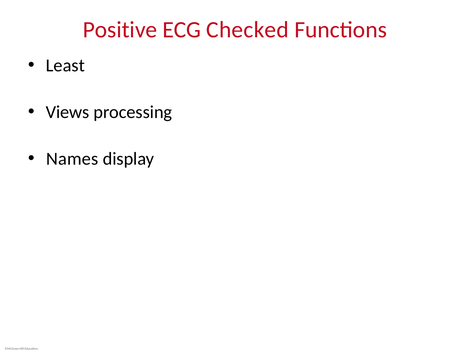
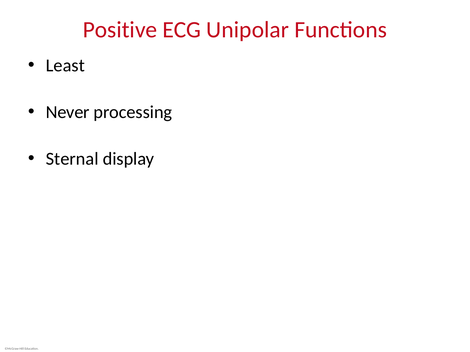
Checked: Checked -> Unipolar (248, 30)
Views: Views -> Never (68, 112)
Names: Names -> Sternal (72, 159)
